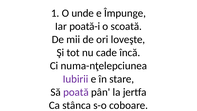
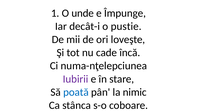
poată-i: poată-i -> decât-i (85, 26)
scoată: scoată -> pustie (126, 26)
poată colour: purple -> blue (76, 92)
jertfa: jertfa -> nimic (135, 92)
